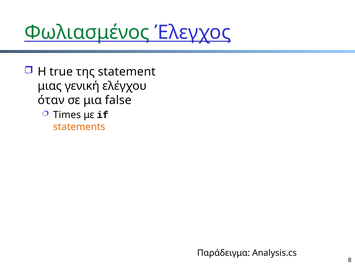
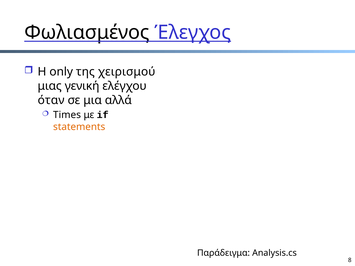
Φωλιασμένος colour: green -> black (87, 32)
true: true -> only (61, 72)
statement: statement -> χειρισμού (127, 72)
false: false -> αλλά (118, 100)
